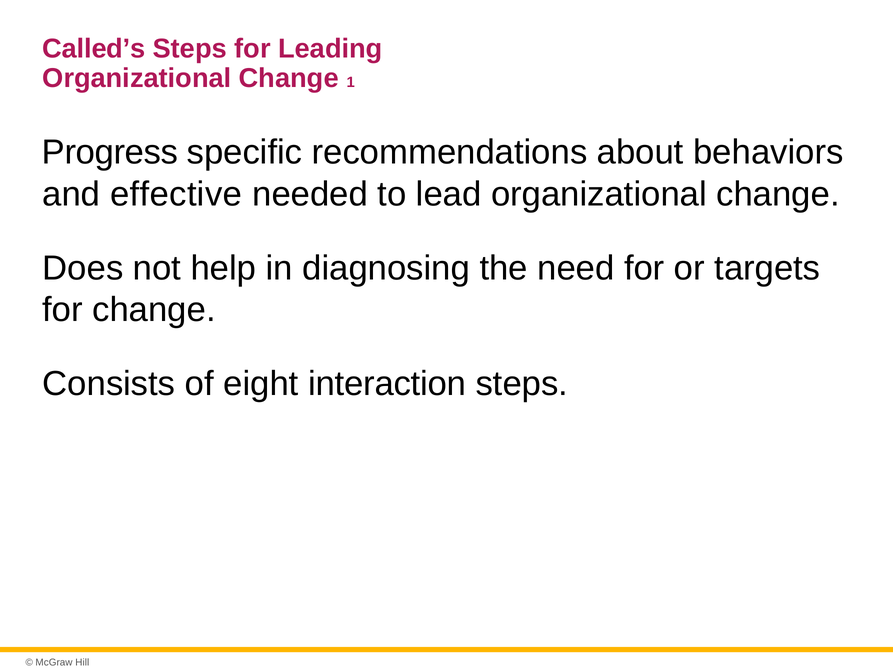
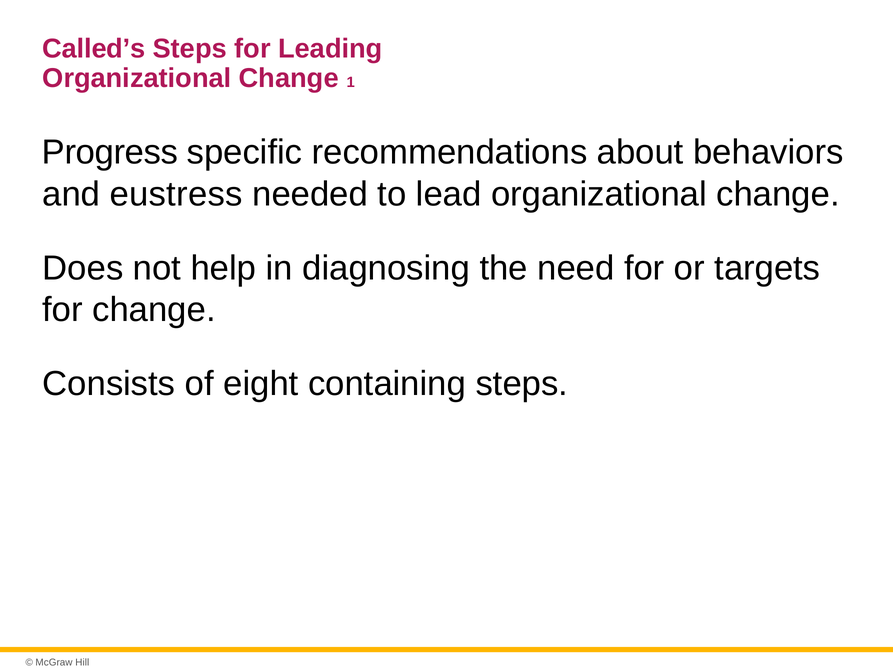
effective: effective -> eustress (176, 194)
interaction: interaction -> containing (387, 384)
